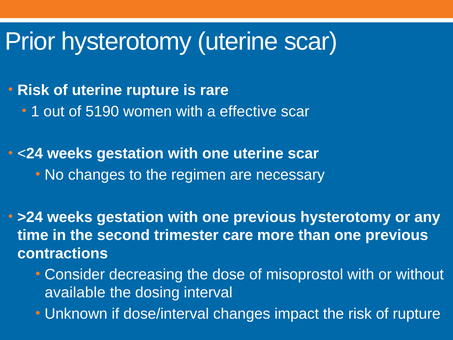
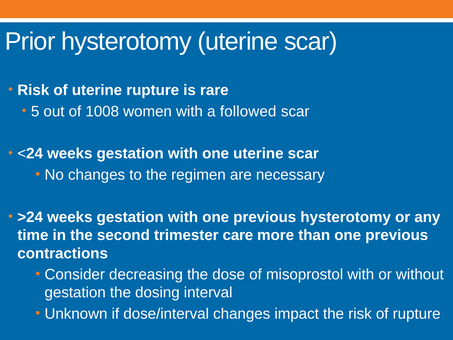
1: 1 -> 5 (35, 111)
5190: 5190 -> 1008 (102, 111)
effective: effective -> followed (248, 111)
available: available -> gestation (75, 292)
